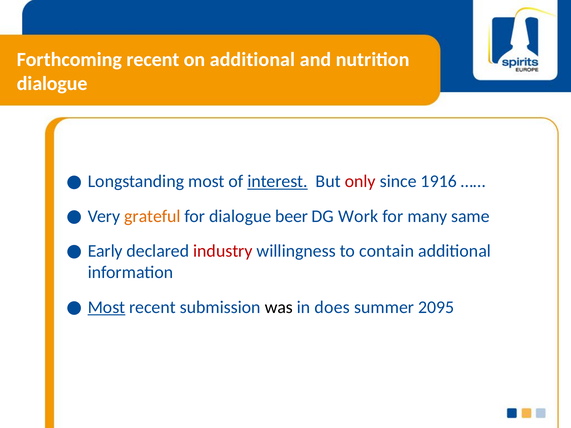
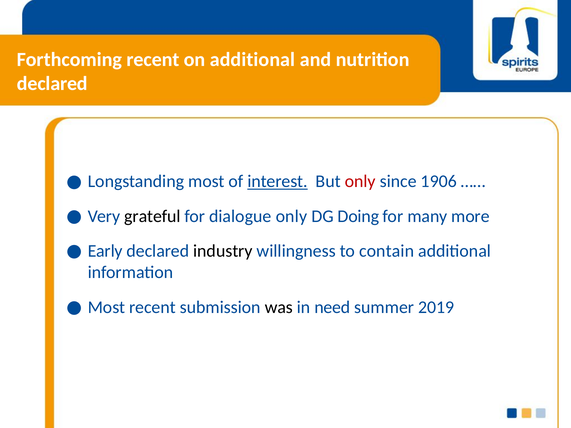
dialogue: dialogue -> declared (52, 84)
1916: 1916 -> 1906 (439, 182)
grateful colour: orange -> black (152, 216)
dialogue beer: beer -> only (291, 216)
Work: Work -> Doing (358, 216)
same: same -> more (470, 216)
industry colour: red -> black (223, 251)
Most underline: present -> none (107, 307)
does: does -> need (332, 307)
2095: 2095 -> 2019 (436, 307)
